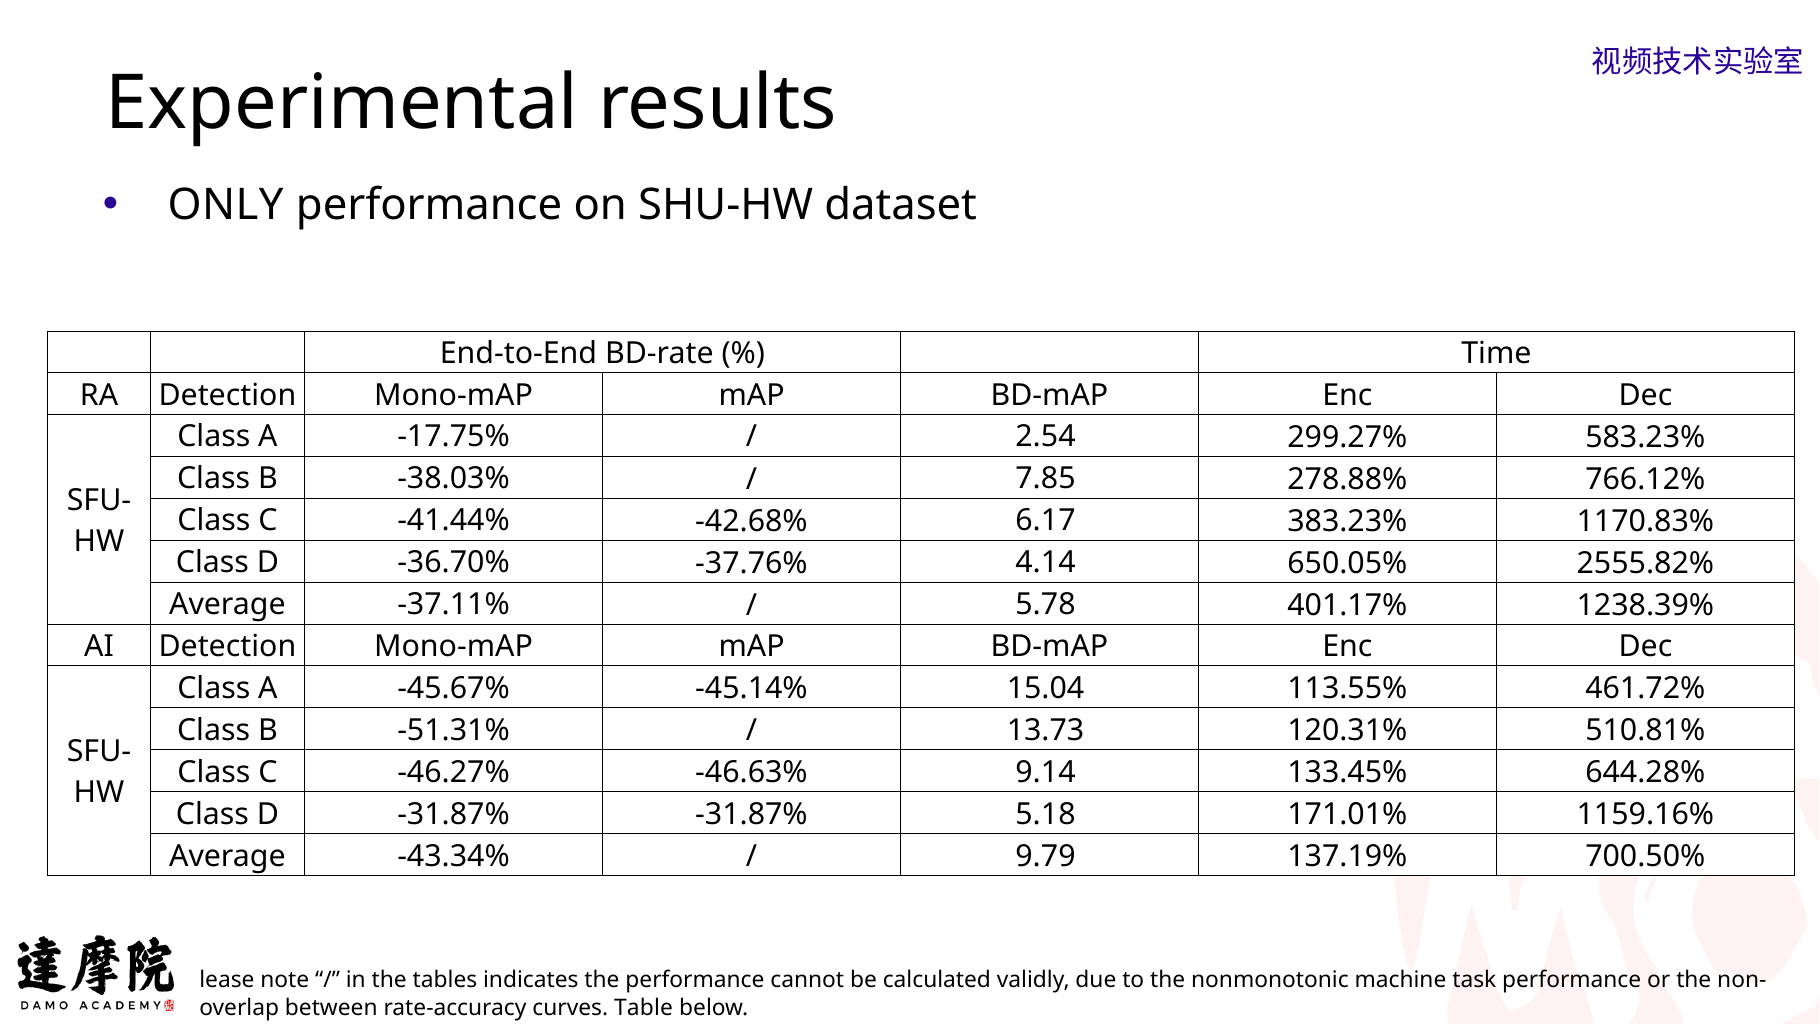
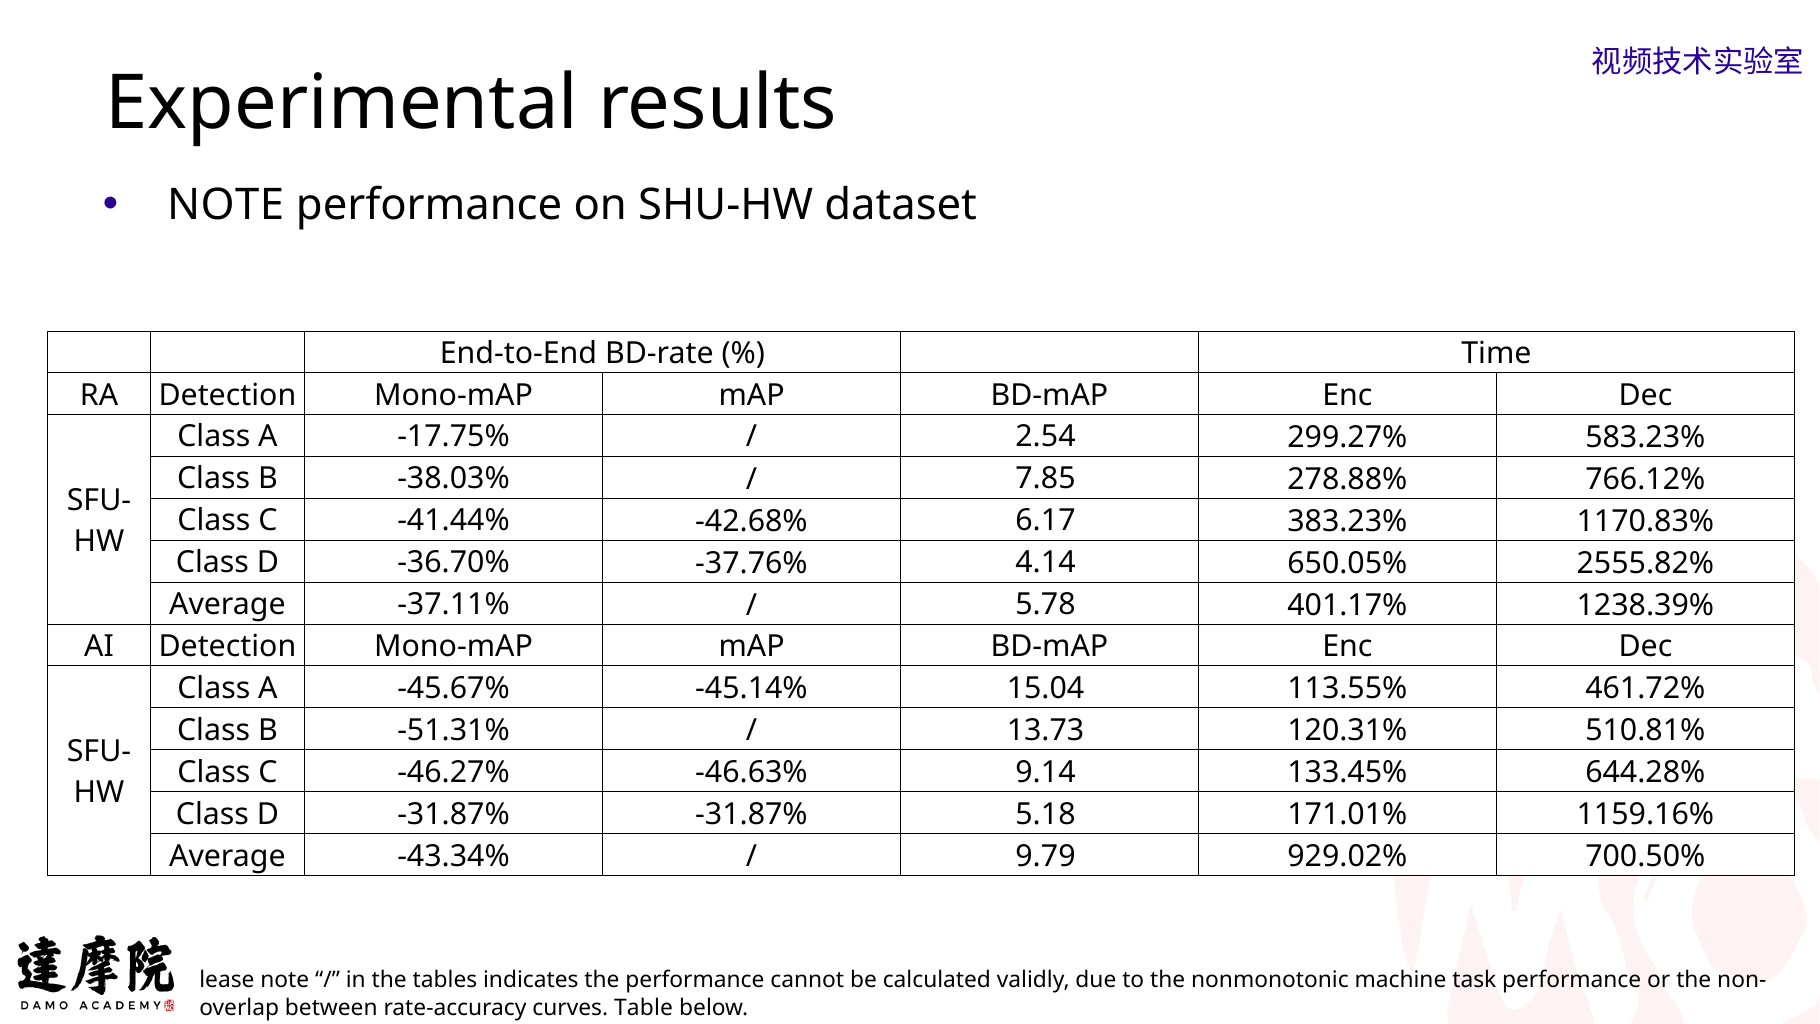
ONLY: ONLY -> NOTE (226, 206)
137.19%: 137.19% -> 929.02% (1347, 857)
